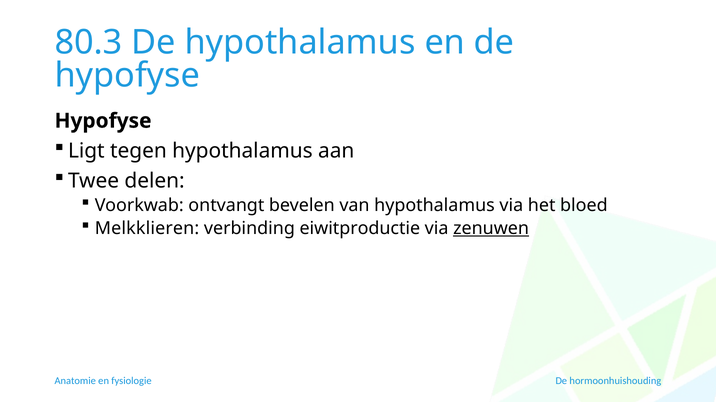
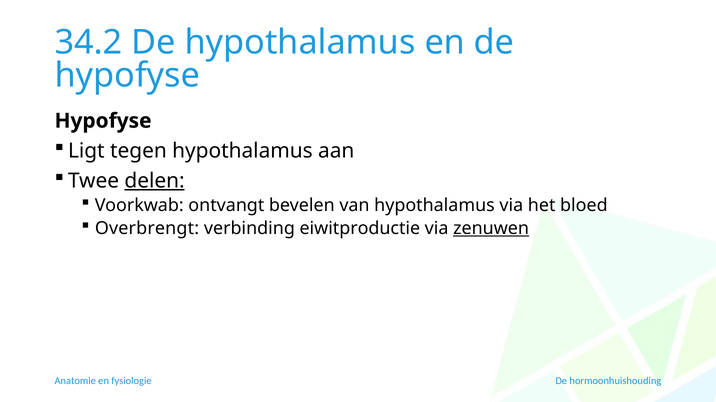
80.3: 80.3 -> 34.2 (89, 42)
delen underline: none -> present (155, 181)
Melkklieren: Melkklieren -> Overbrengt (147, 229)
